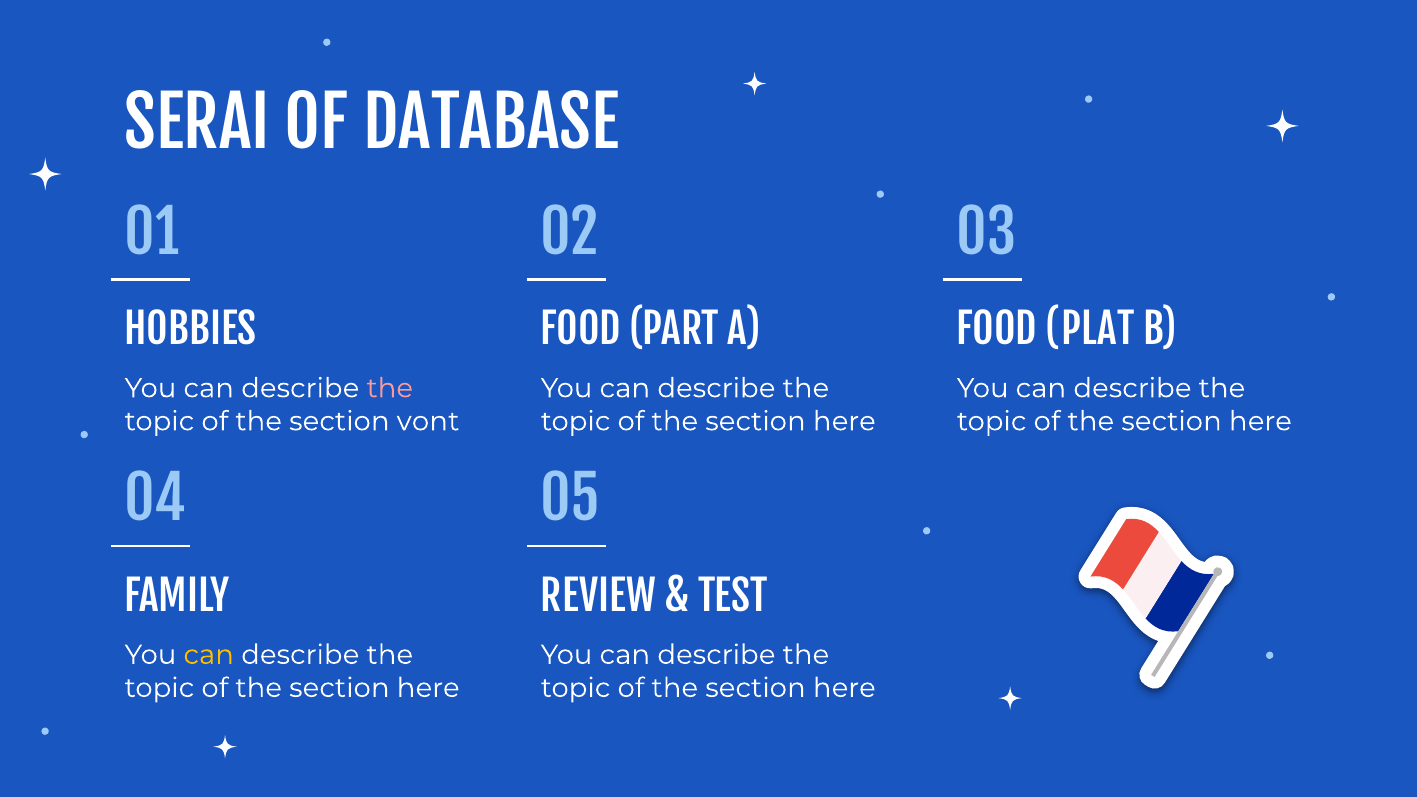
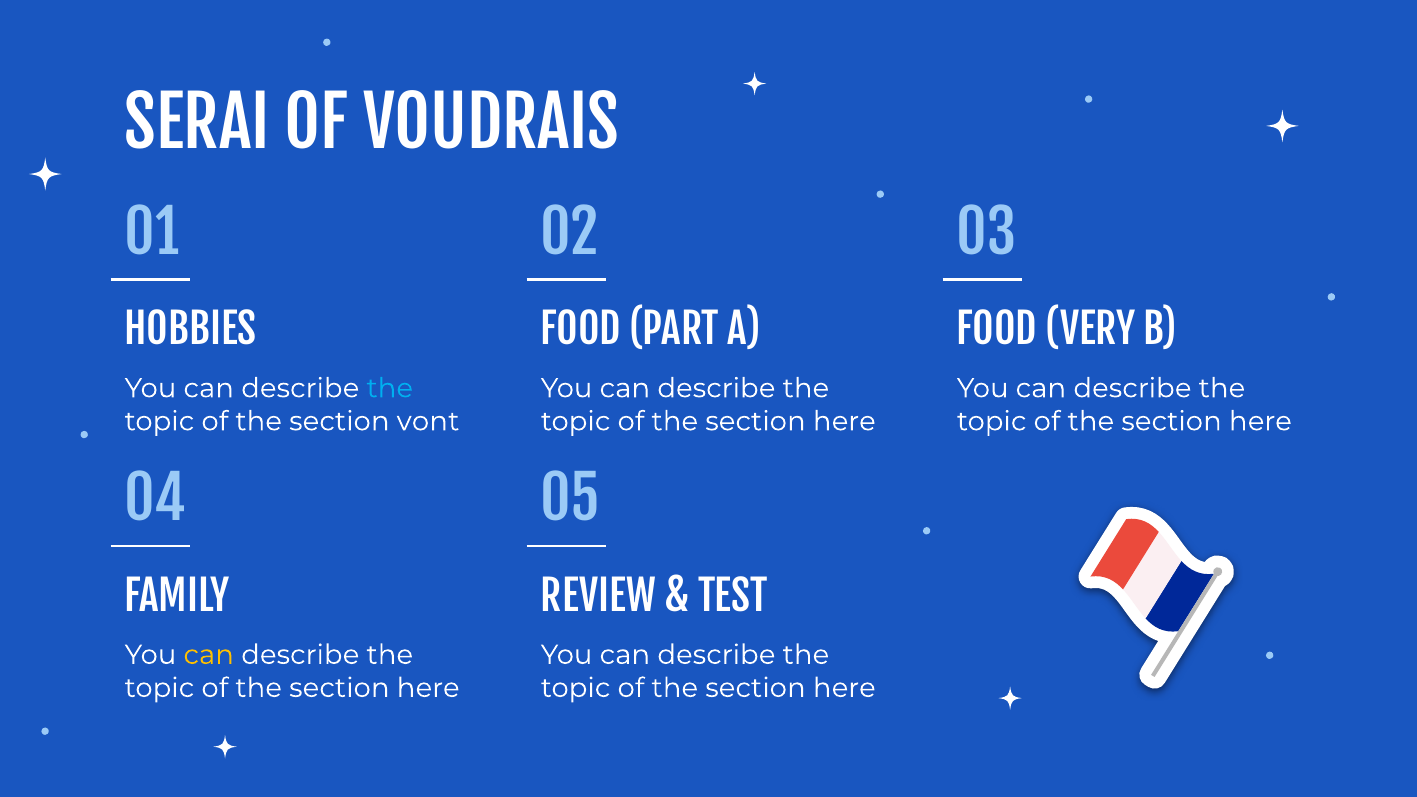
DATABASE: DATABASE -> VOUDRAIS (491, 125)
PLAT: PLAT -> VERY (1091, 331)
the colour: pink -> light blue (390, 388)
